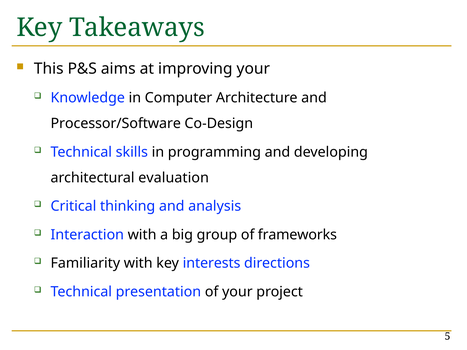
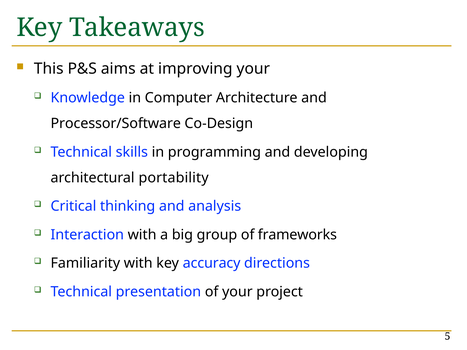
evaluation: evaluation -> portability (174, 178)
interests: interests -> accuracy (212, 263)
